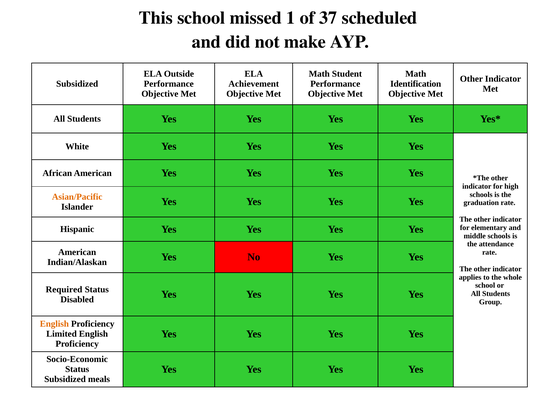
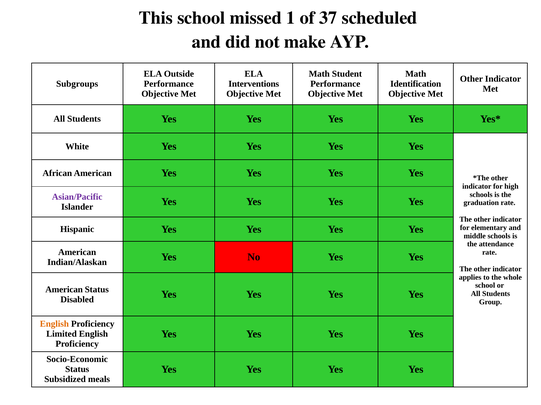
Subsidized: Subsidized -> Subgroups (77, 84)
Achievement: Achievement -> Interventions (254, 84)
Asian/Pacific colour: orange -> purple (77, 197)
Required: Required -> American (64, 290)
